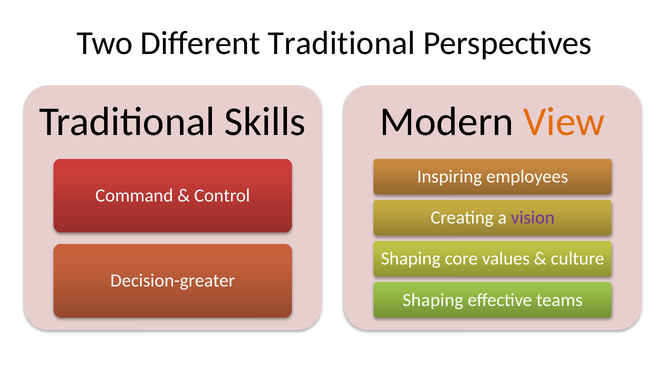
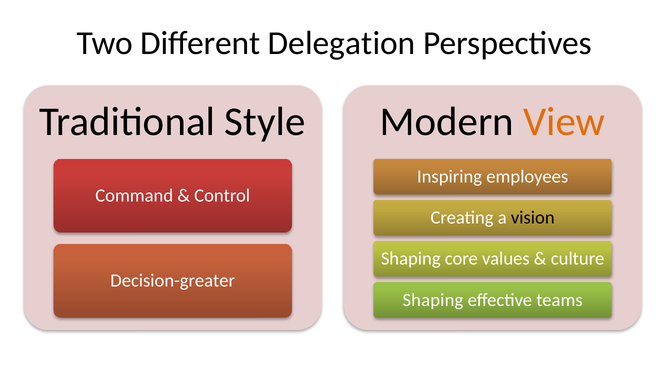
Different Traditional: Traditional -> Delegation (342, 43)
Skills: Skills -> Style (265, 122)
vision colour: purple -> black (533, 218)
